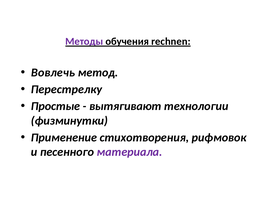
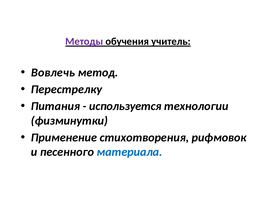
rechnen: rechnen -> учитель (171, 42)
Простые: Простые -> Питания (55, 106)
вытягивают: вытягивают -> используется (125, 106)
материала colour: purple -> blue (130, 152)
